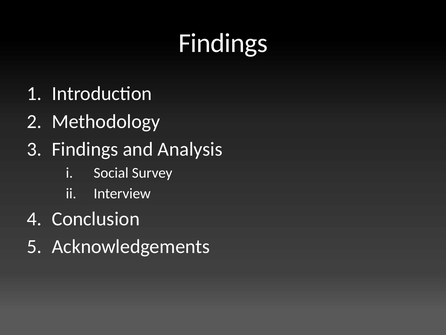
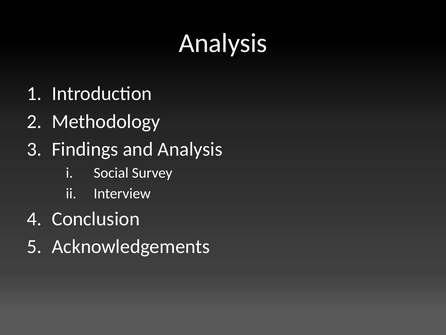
Findings: Findings -> Analysis (223, 43)
